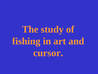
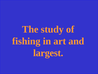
cursor: cursor -> largest (48, 53)
